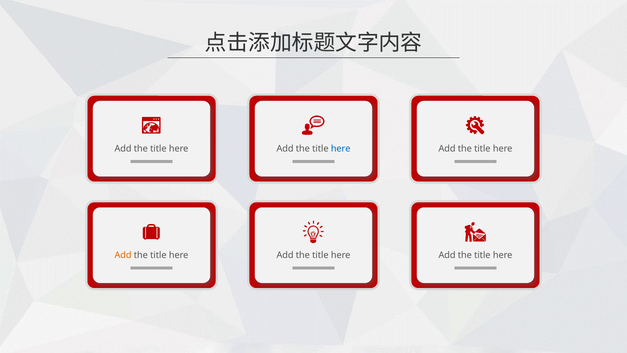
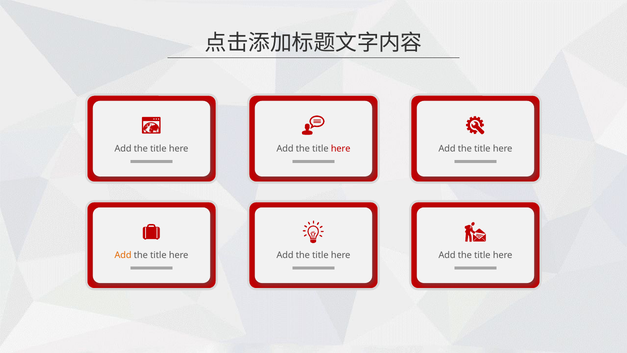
here colour: blue -> red (341, 149)
